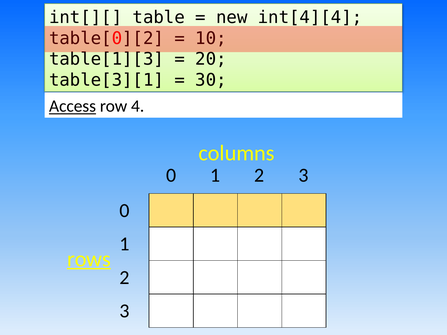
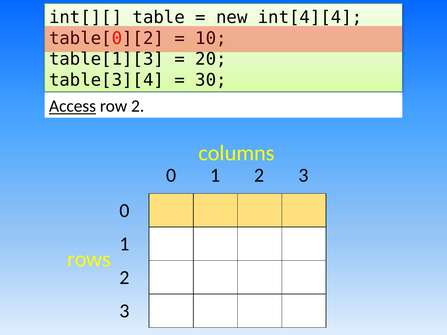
table[3][1: table[3][1 -> table[3][4 (107, 80)
row 4: 4 -> 2 (138, 106)
rows underline: present -> none (89, 259)
